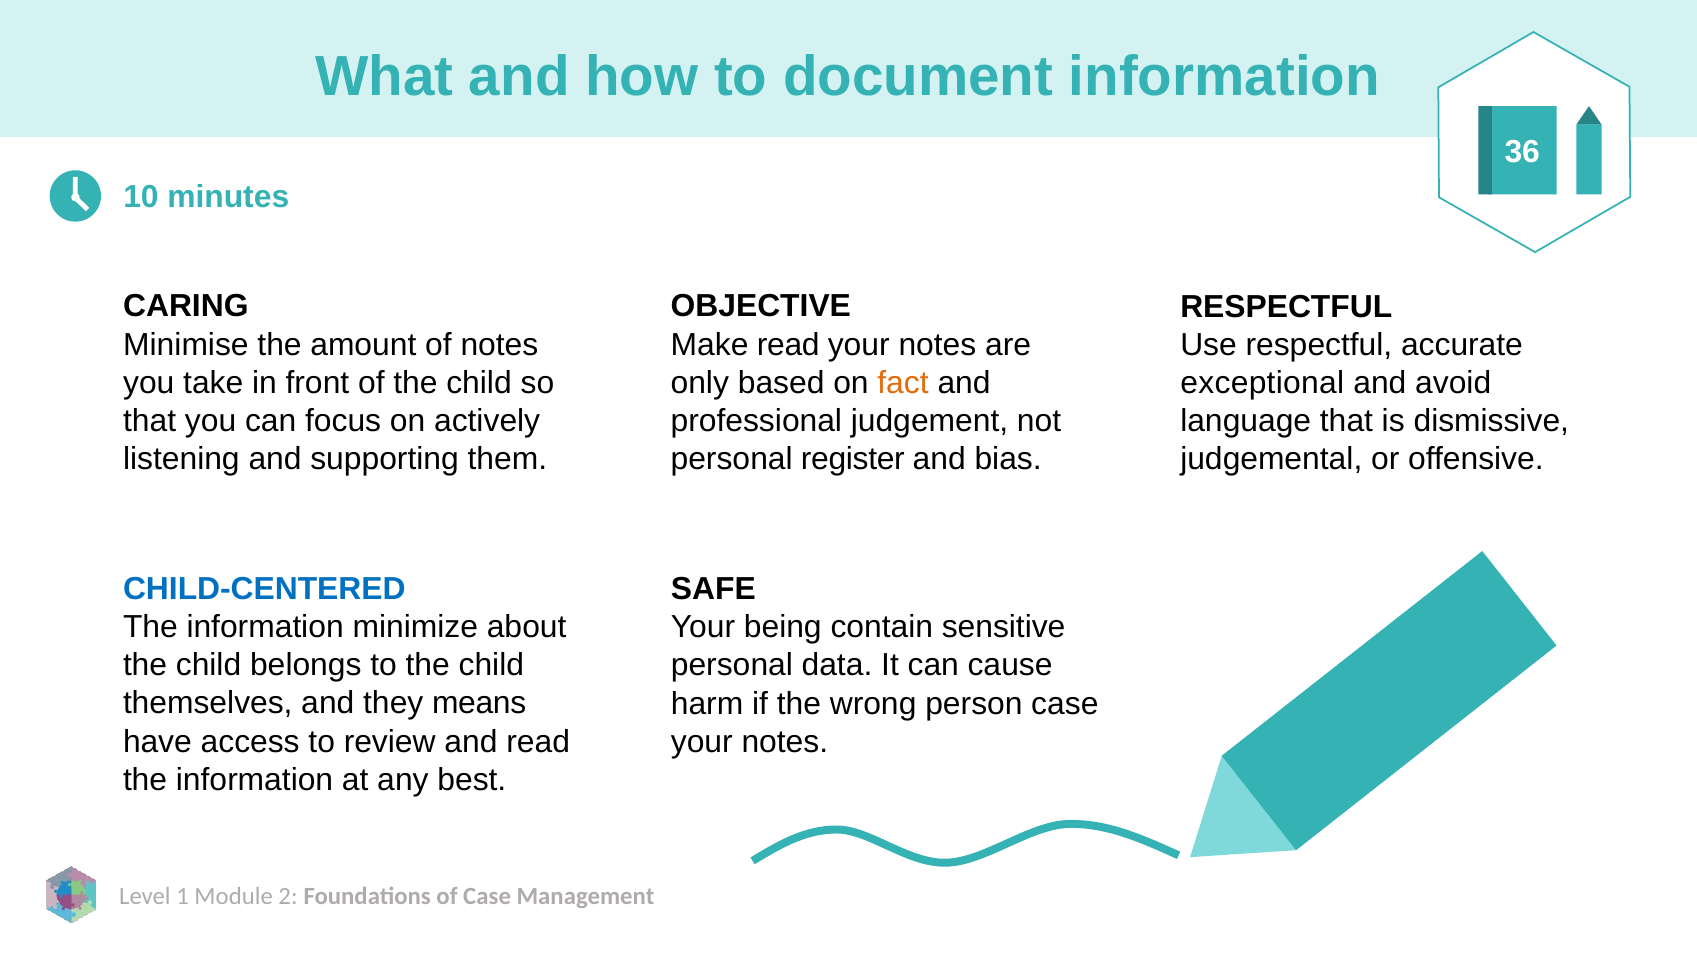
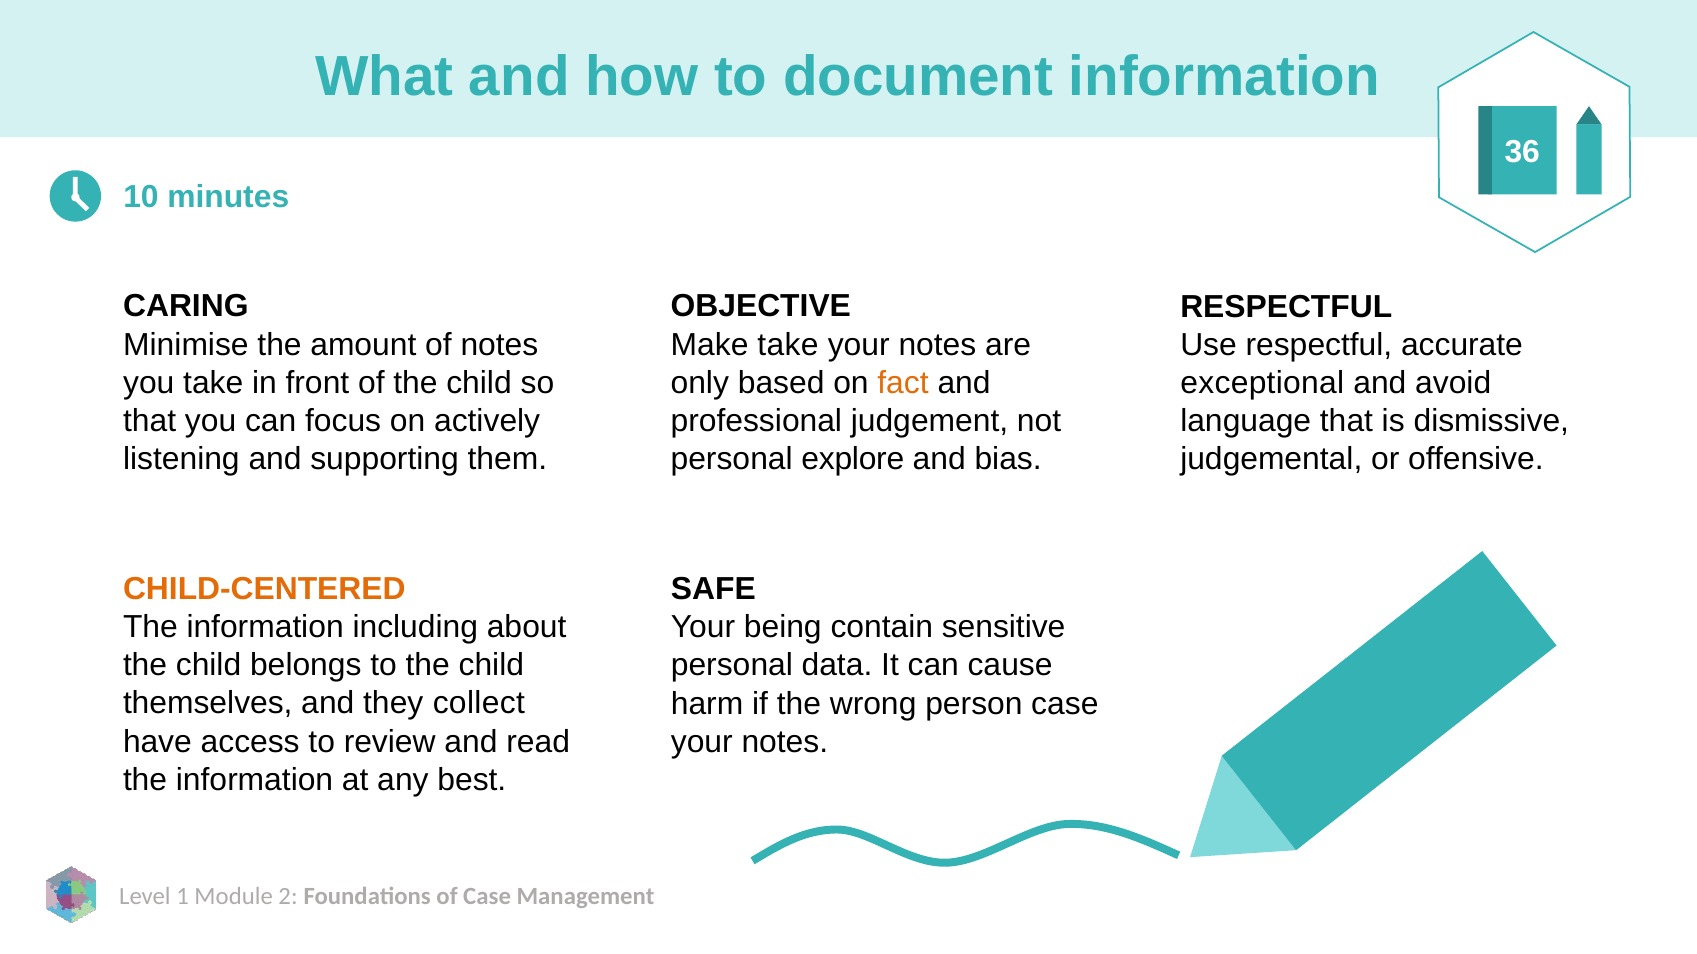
Make read: read -> take (788, 345)
register: register -> explore (853, 459)
CHILD-CENTERED colour: blue -> orange (264, 589)
minimize: minimize -> including (415, 627)
means: means -> collect (479, 704)
